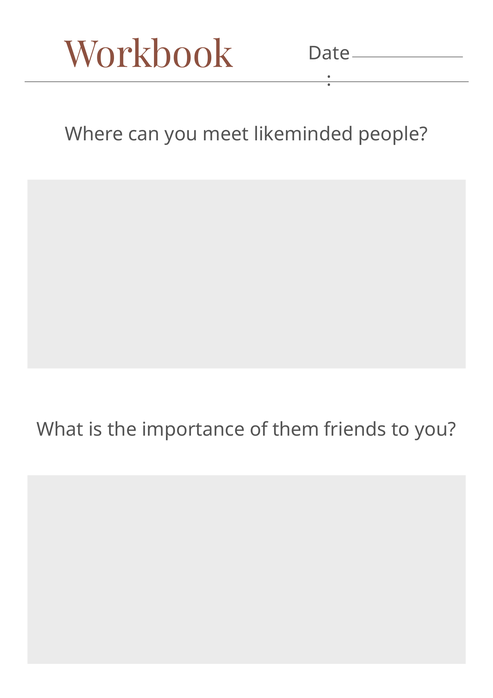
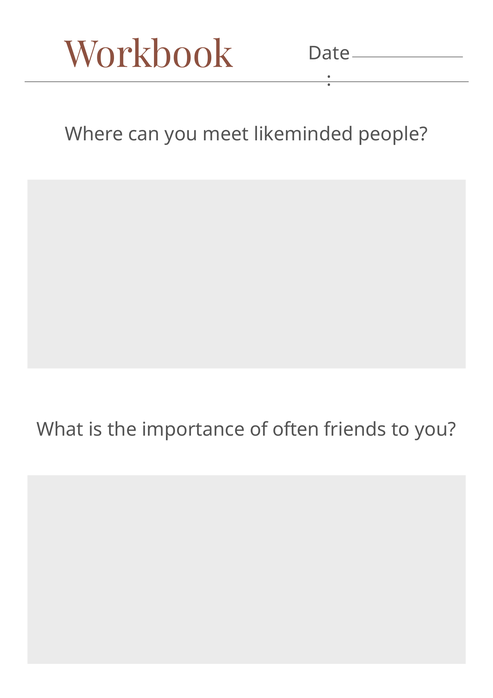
them: them -> often (296, 429)
